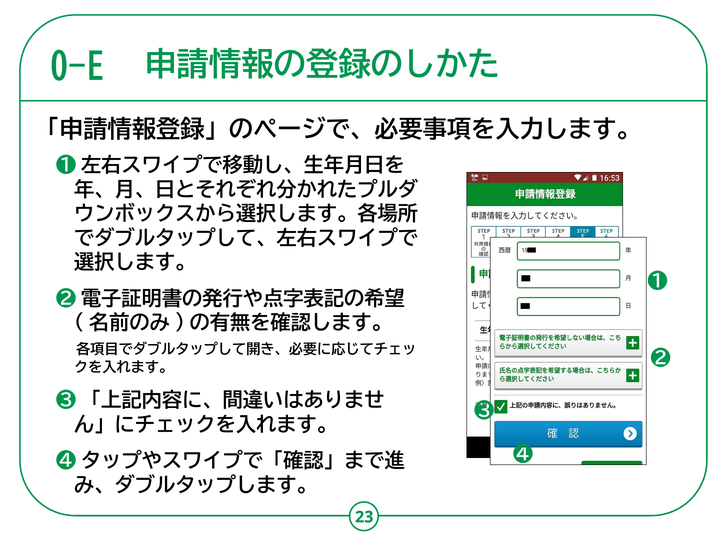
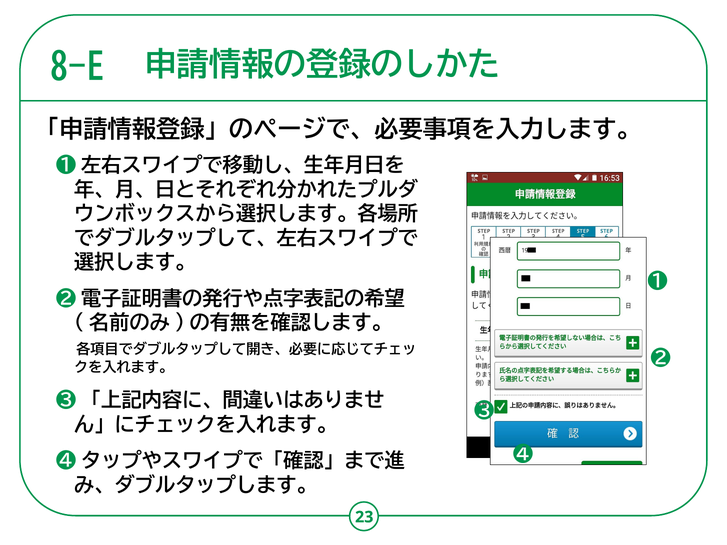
0-E: 0-E -> 8-E (77, 67)
